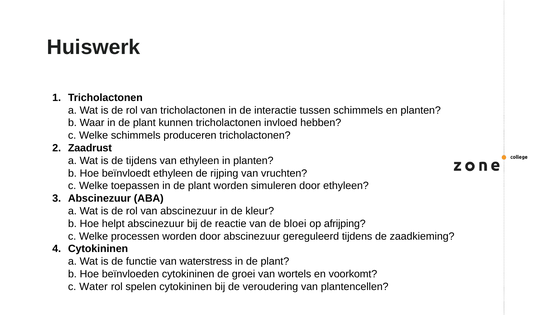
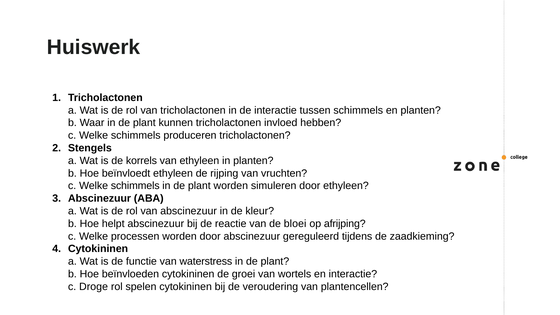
Zaadrust: Zaadrust -> Stengels (90, 148)
de tijdens: tijdens -> korrels (141, 161)
toepassen: toepassen -> schimmels (135, 186)
en voorkomt: voorkomt -> interactie (353, 274)
Water: Water -> Droge (94, 287)
